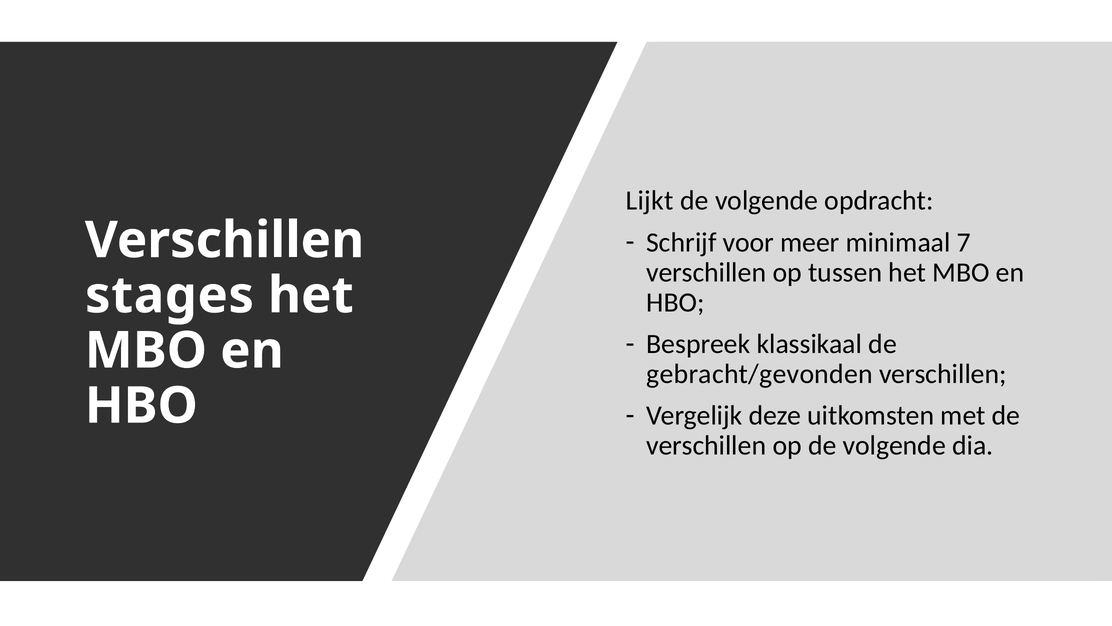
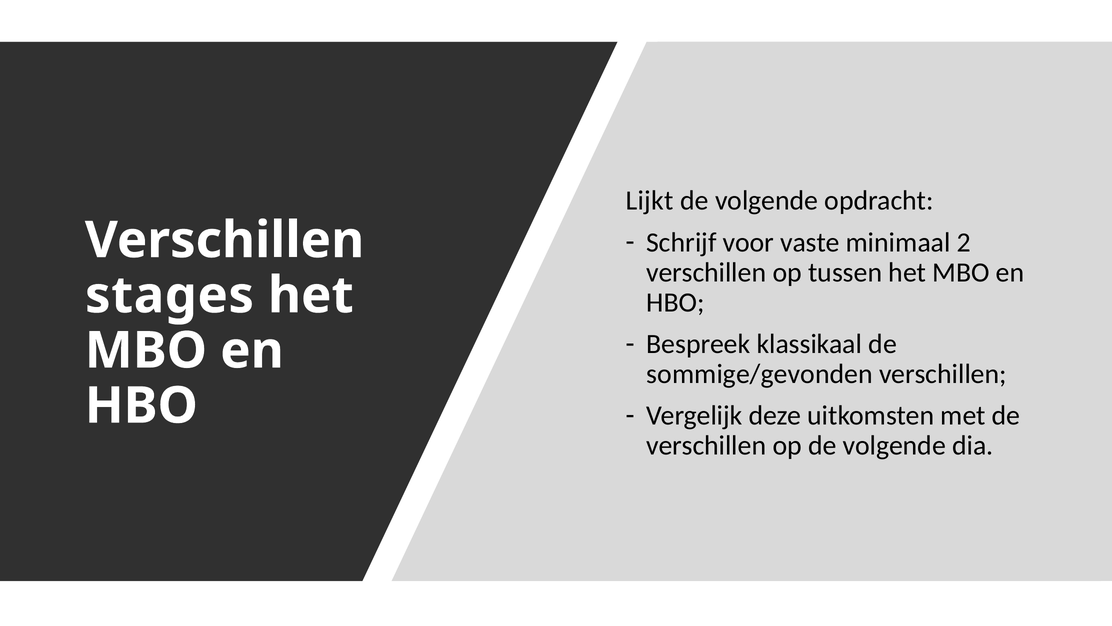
meer: meer -> vaste (810, 242)
7: 7 -> 2 (964, 242)
gebracht/gevonden: gebracht/gevonden -> sommige/gevonden (760, 374)
